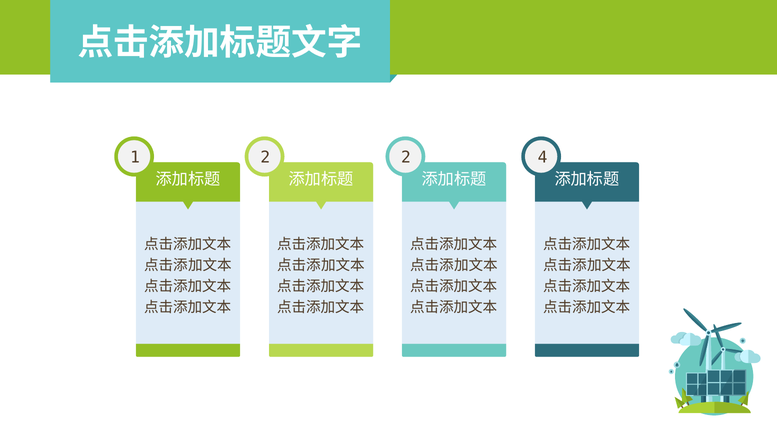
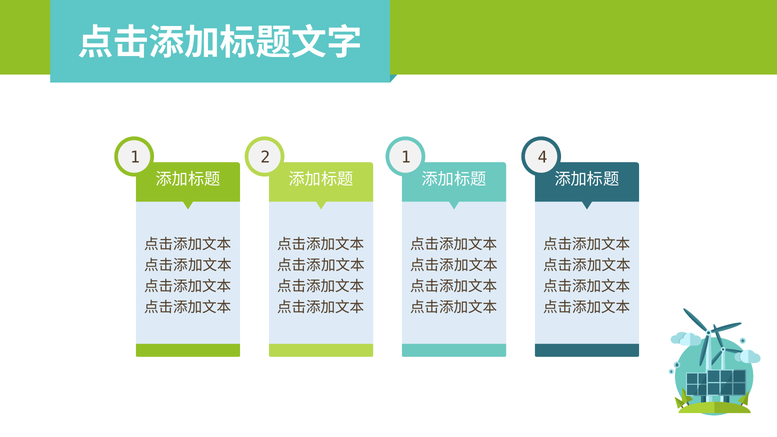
2 2: 2 -> 1 (406, 157)
